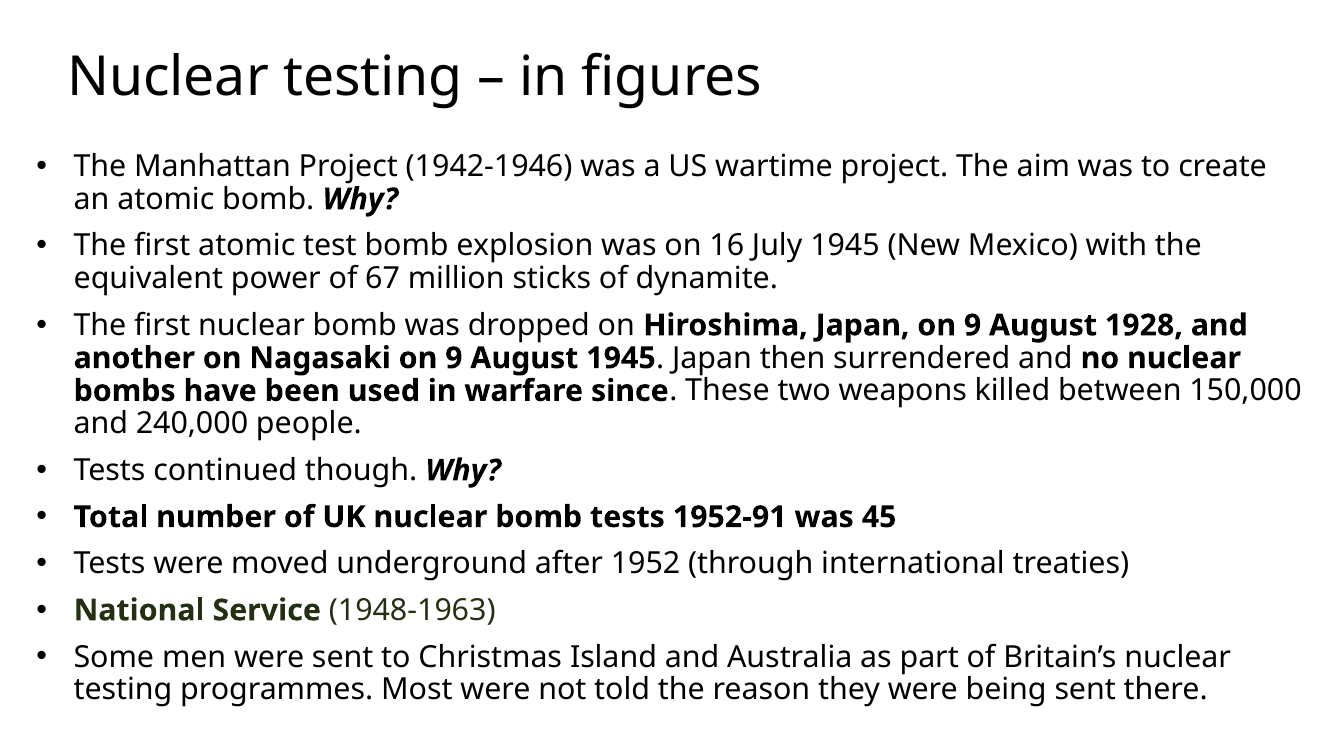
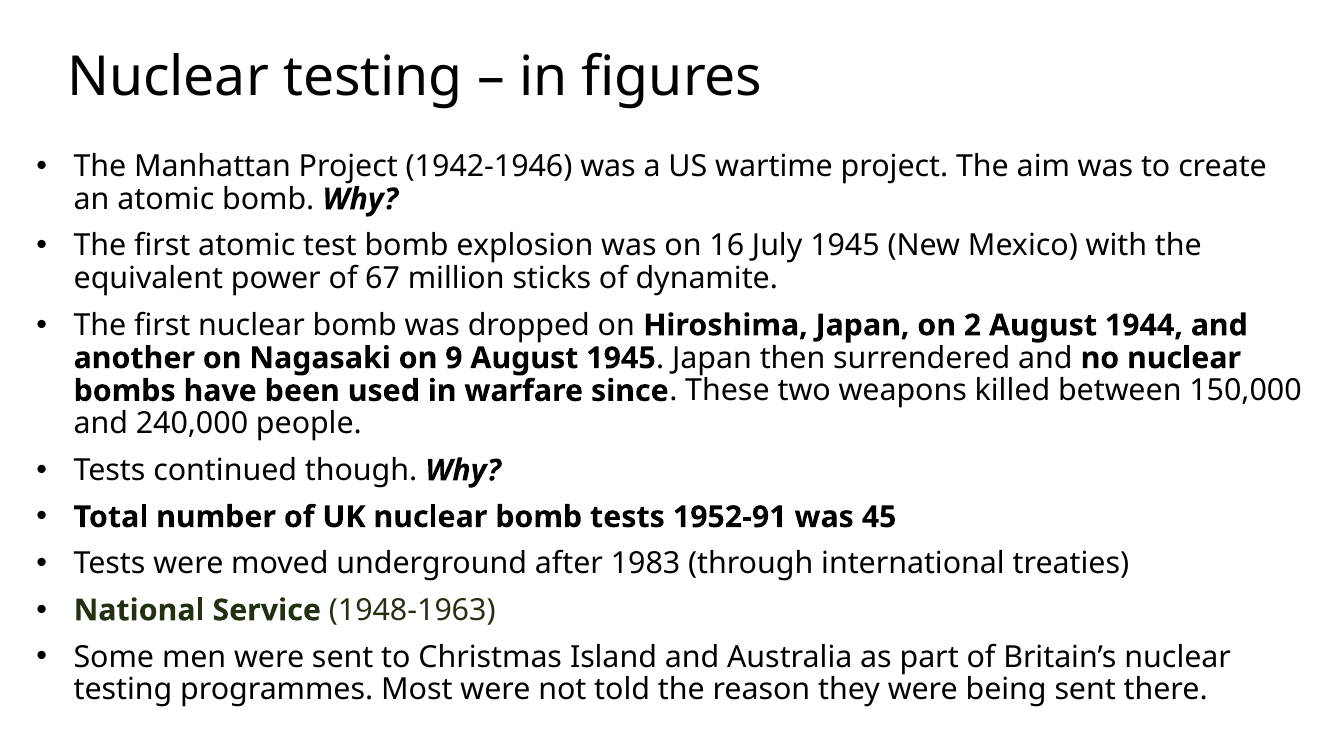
Japan on 9: 9 -> 2 (973, 326)
1928: 1928 -> 1944 (1144, 326)
1952: 1952 -> 1983 (646, 564)
